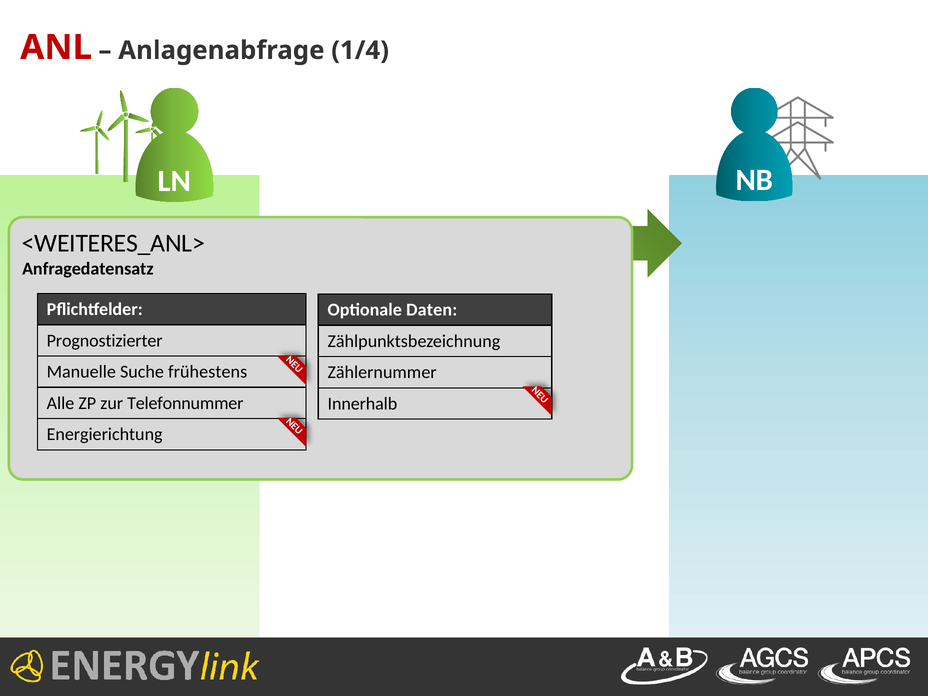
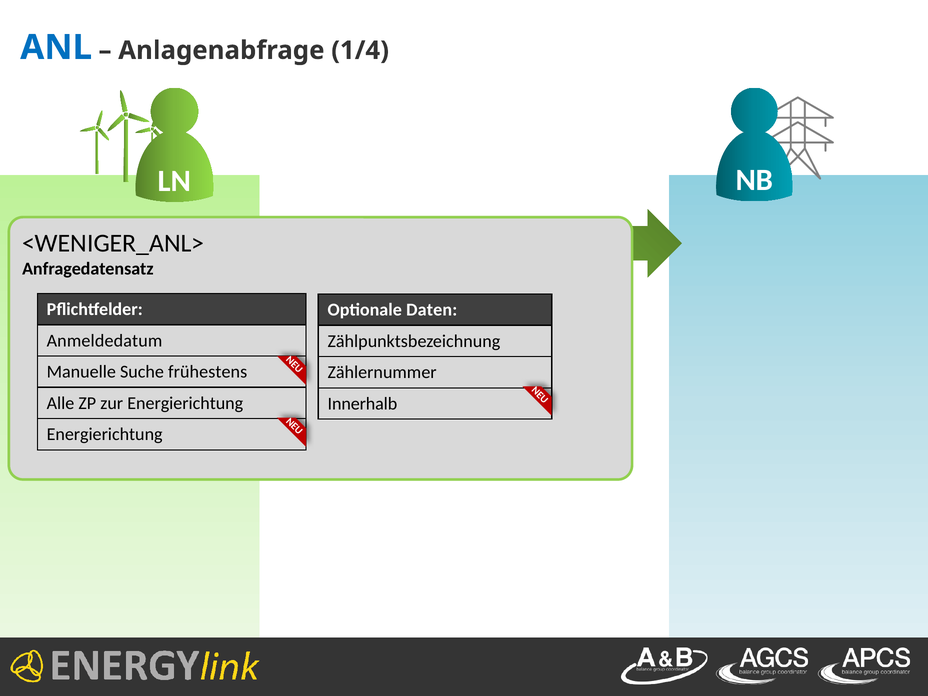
ANL colour: red -> blue (56, 47)
<WEITERES_ANL>: <WEITERES_ANL> -> <WENIGER_ANL> (113, 243)
Prognostizierter: Prognostizierter -> Anmeldedatum (104, 341)
zur Telefonnummer: Telefonnummer -> Energierichtung (185, 403)
